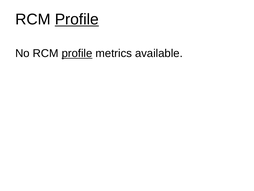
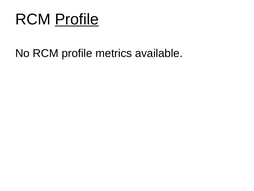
profile underline: present -> none (77, 53)
